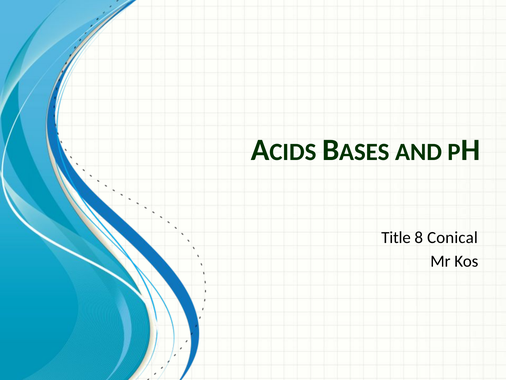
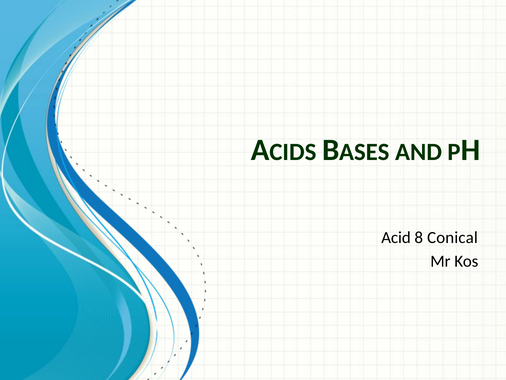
Title: Title -> Acid (396, 237)
